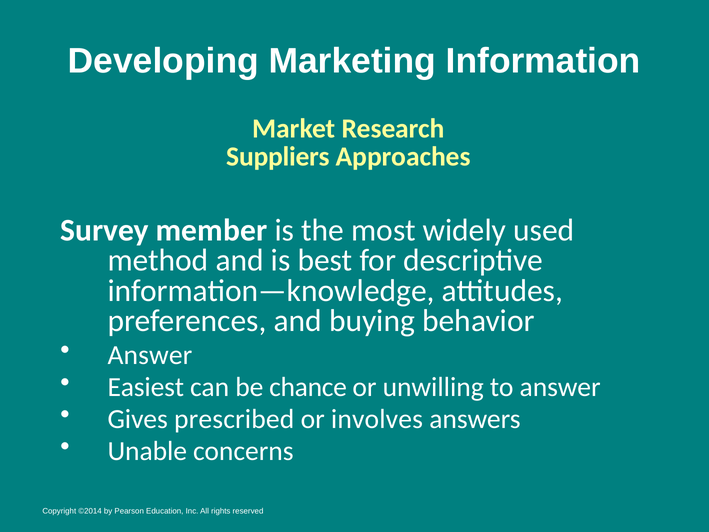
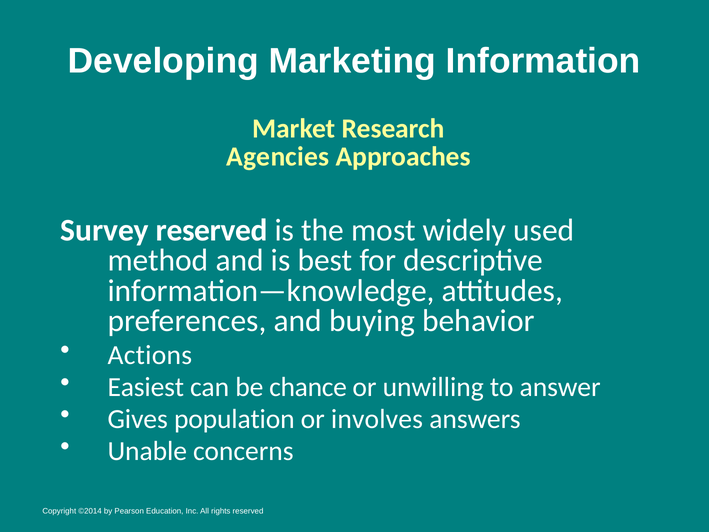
Suppliers: Suppliers -> Agencies (278, 156)
Survey member: member -> reserved (212, 230)
Answer: Answer -> Actions (150, 355)
prescribed: prescribed -> population (234, 419)
